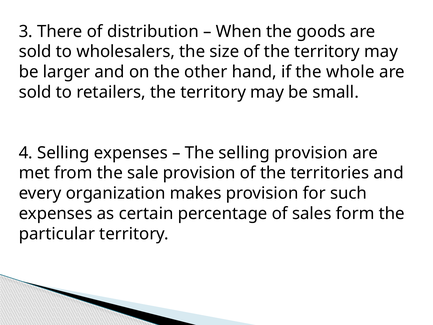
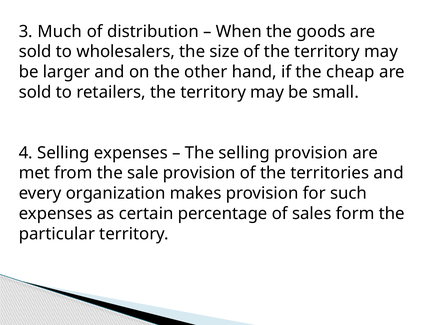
There: There -> Much (60, 31)
whole: whole -> cheap (350, 72)
